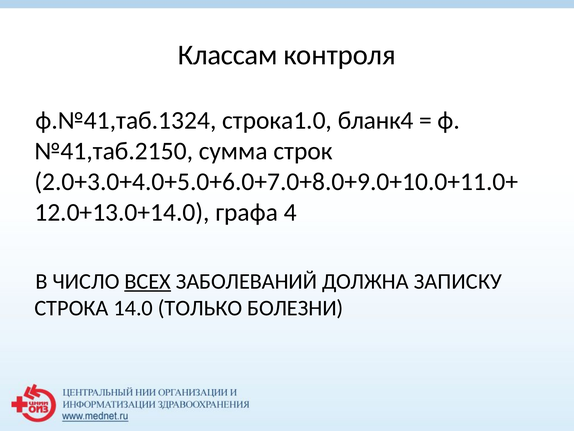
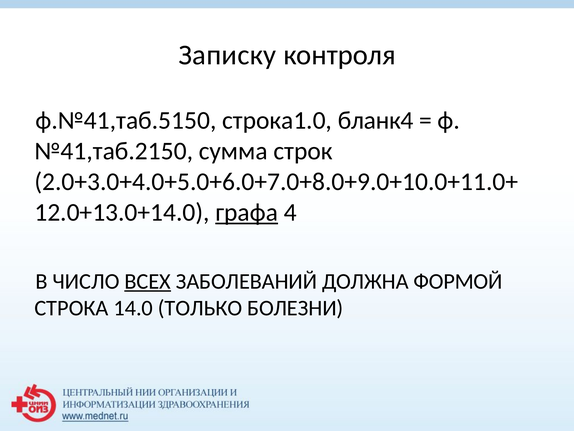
Классам: Классам -> Записку (227, 55)
ф.№41,таб.1324: ф.№41,таб.1324 -> ф.№41,таб.5150 (126, 120)
графа underline: none -> present (247, 212)
ЗАПИСКУ: ЗАПИСКУ -> ФОРМОЙ (458, 281)
